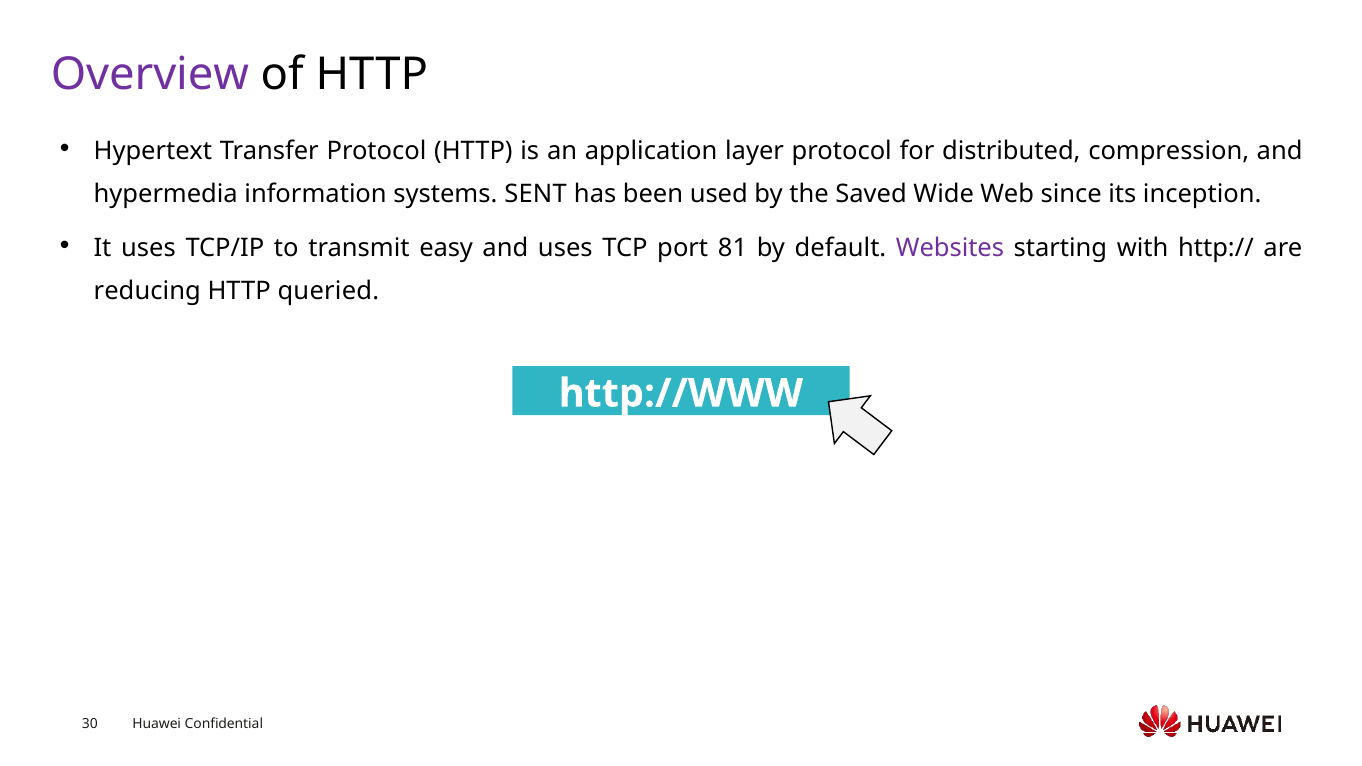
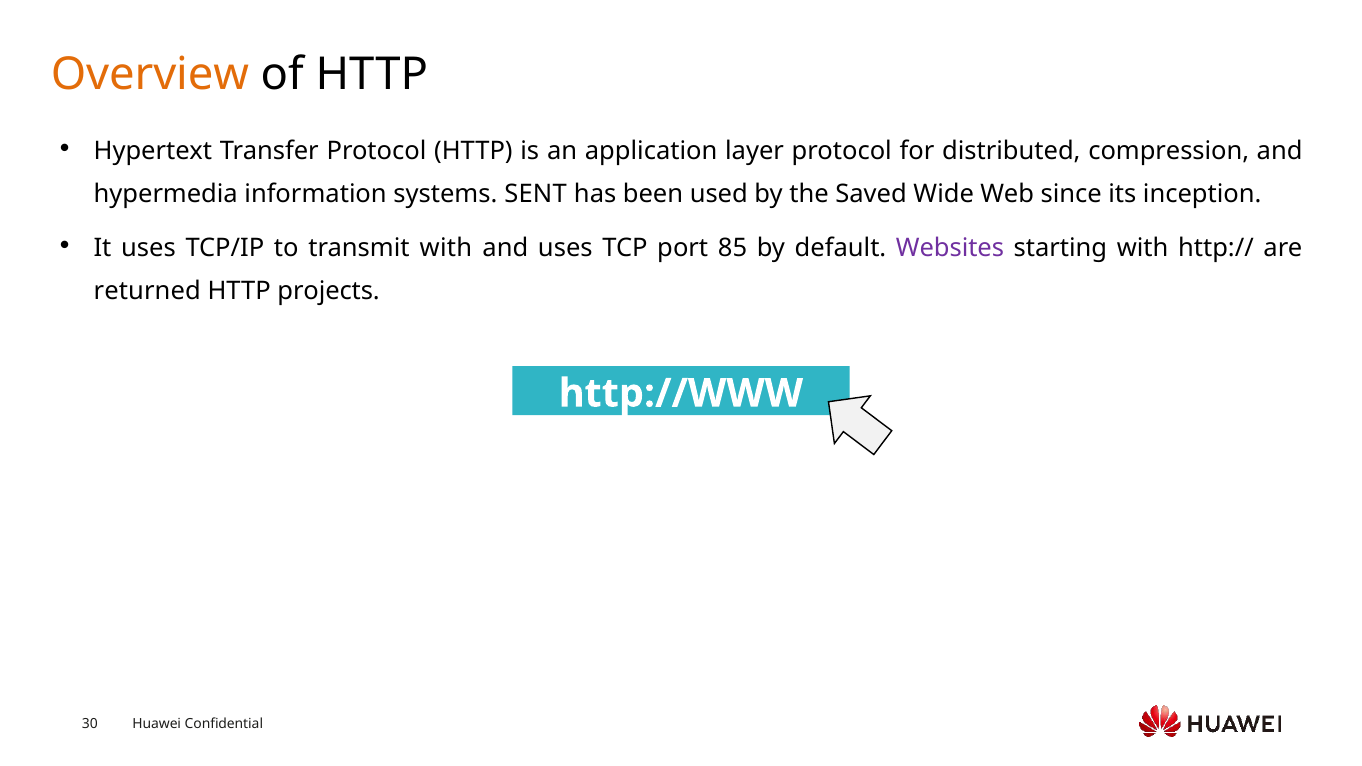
Overview colour: purple -> orange (150, 74)
transmit easy: easy -> with (446, 248)
81: 81 -> 85 (733, 248)
reducing: reducing -> returned (147, 291)
queried: queried -> projects (329, 291)
